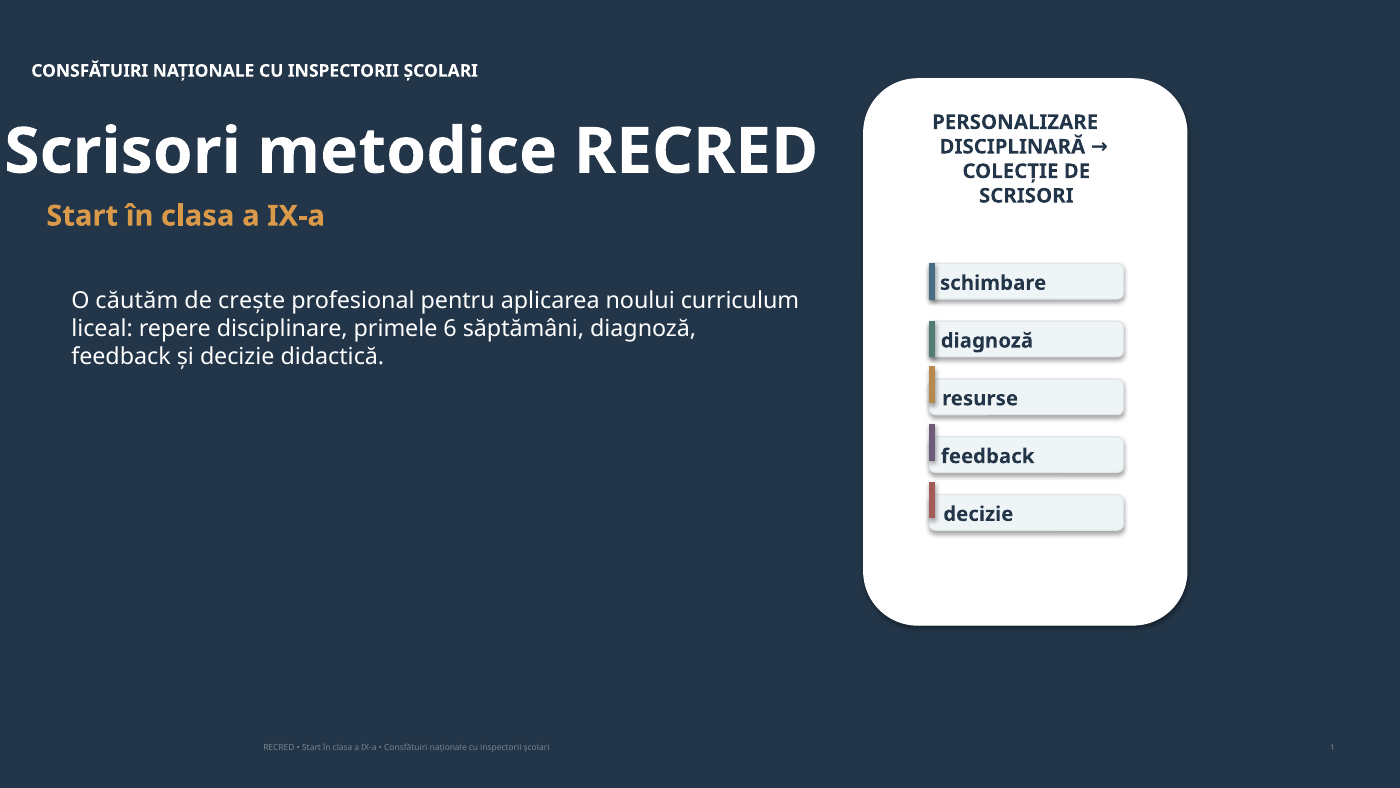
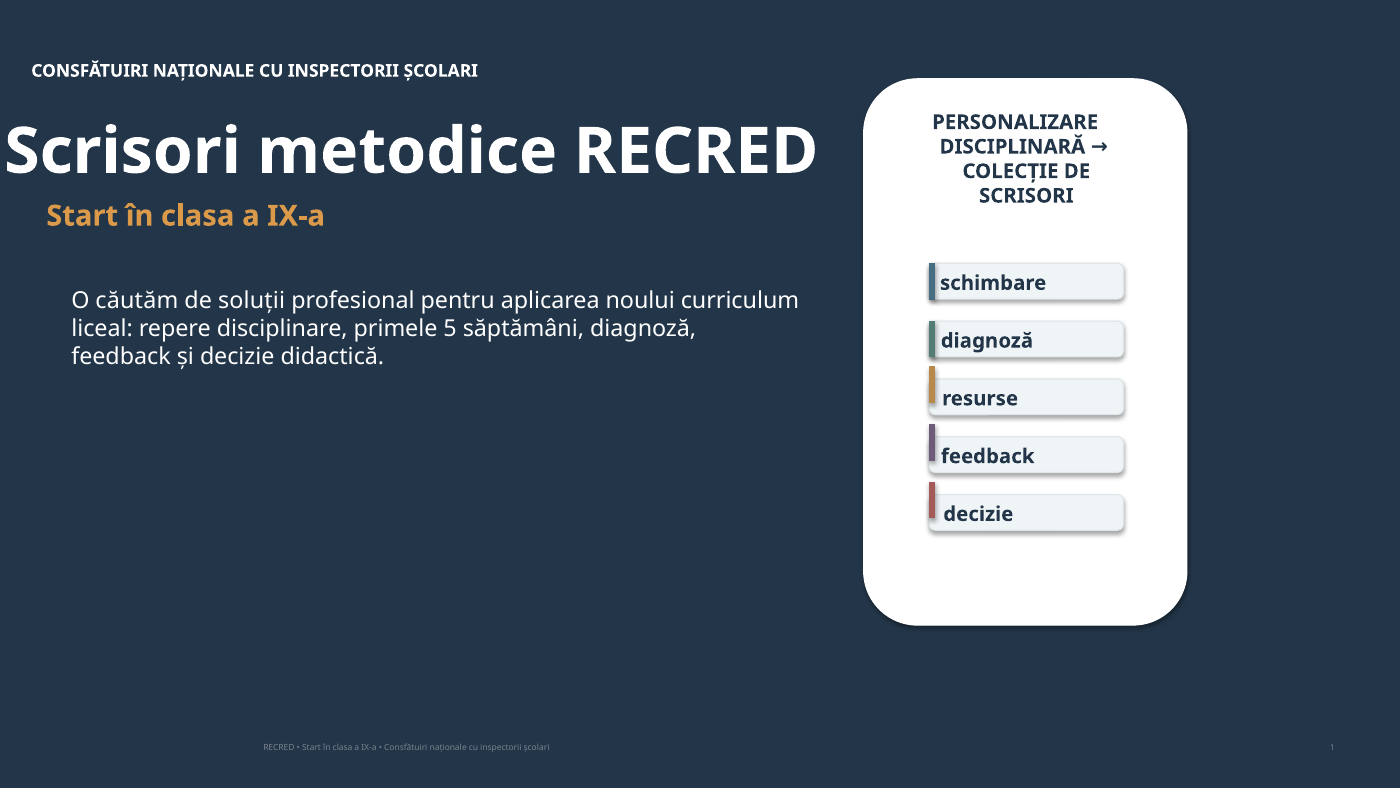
crește: crește -> soluții (252, 301)
6: 6 -> 5 (450, 329)
